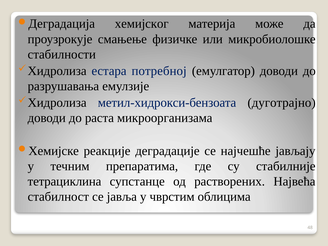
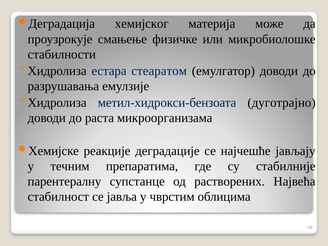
потребној: потребној -> стеаратом (159, 71)
тетрациклина: тетрациклина -> парентералну (64, 181)
